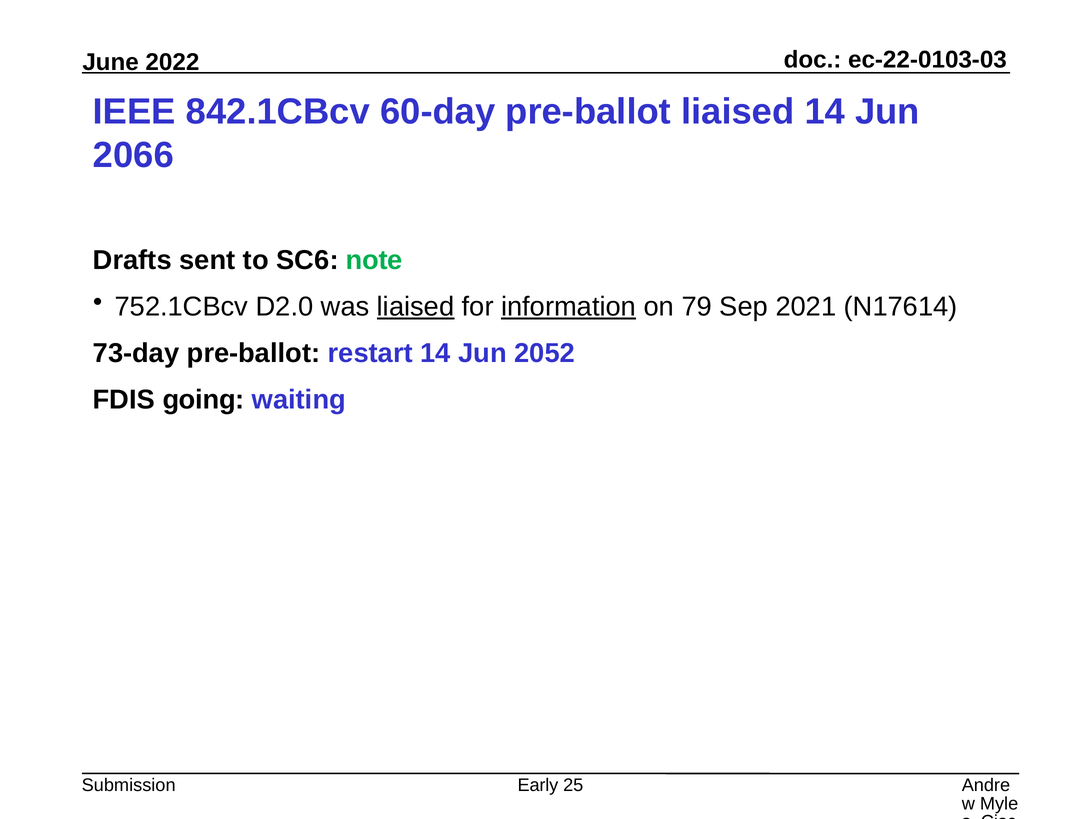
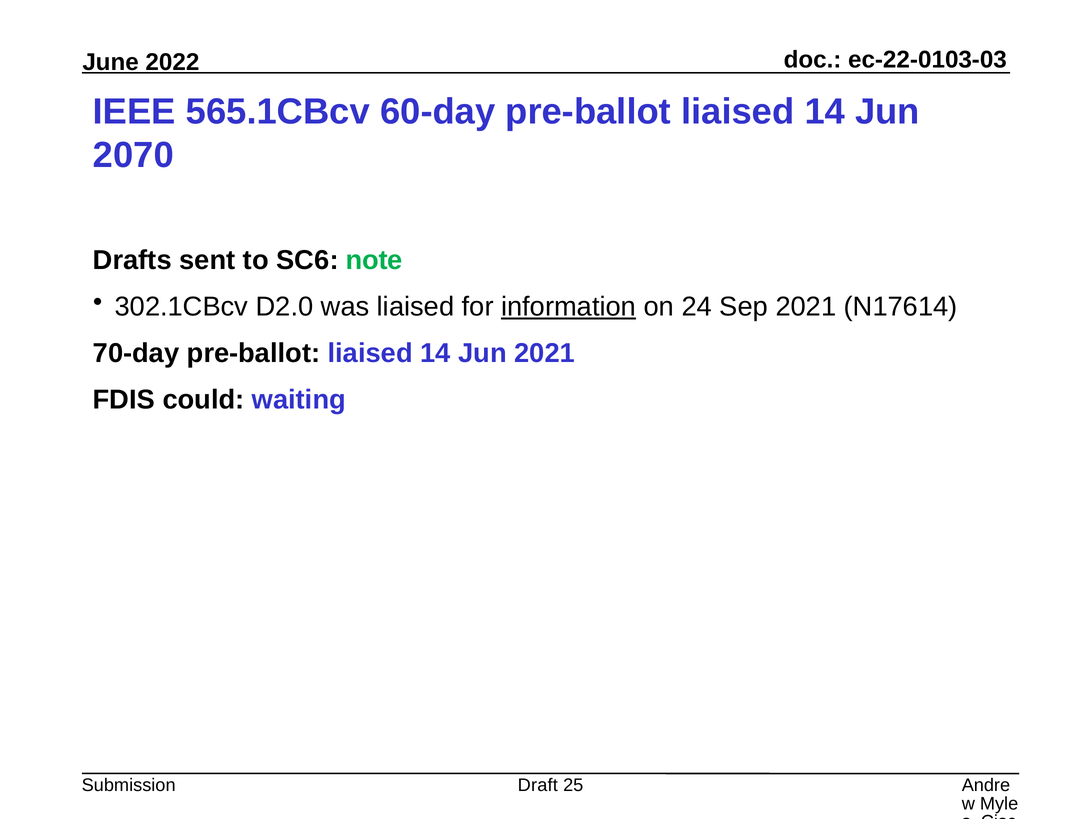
842.1CBcv: 842.1CBcv -> 565.1CBcv (278, 112)
2066: 2066 -> 2070 (133, 155)
752.1CBcv: 752.1CBcv -> 302.1CBcv (181, 307)
liaised underline: present -> none (416, 307)
79: 79 -> 24 (697, 307)
73-day: 73-day -> 70-day (136, 353)
restart: restart -> liaised (370, 353)
Jun 2052: 2052 -> 2021 (545, 353)
going: going -> could (203, 400)
Early: Early -> Draft (538, 785)
